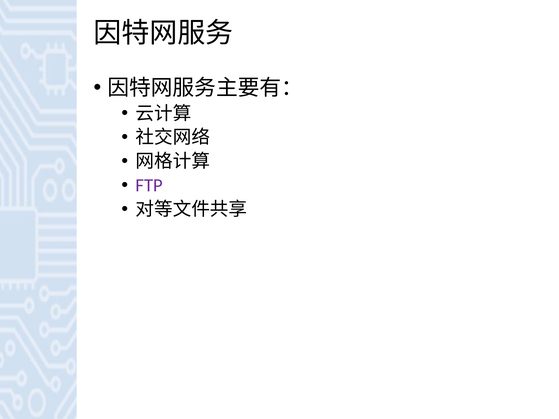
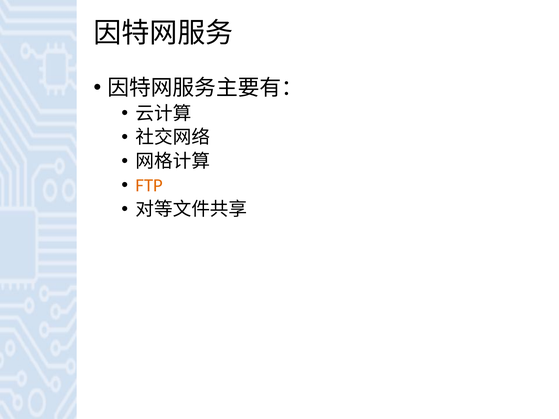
FTP colour: purple -> orange (149, 186)
